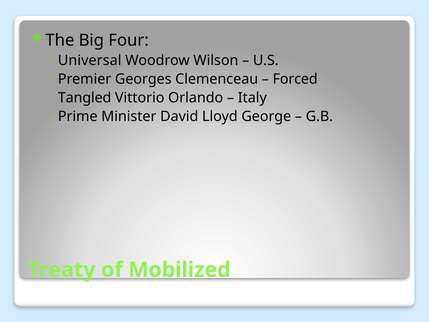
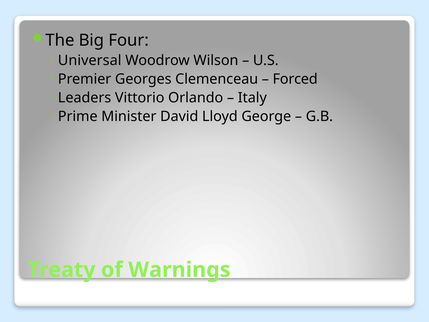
Tangled: Tangled -> Leaders (85, 98)
Mobilized: Mobilized -> Warnings (179, 270)
